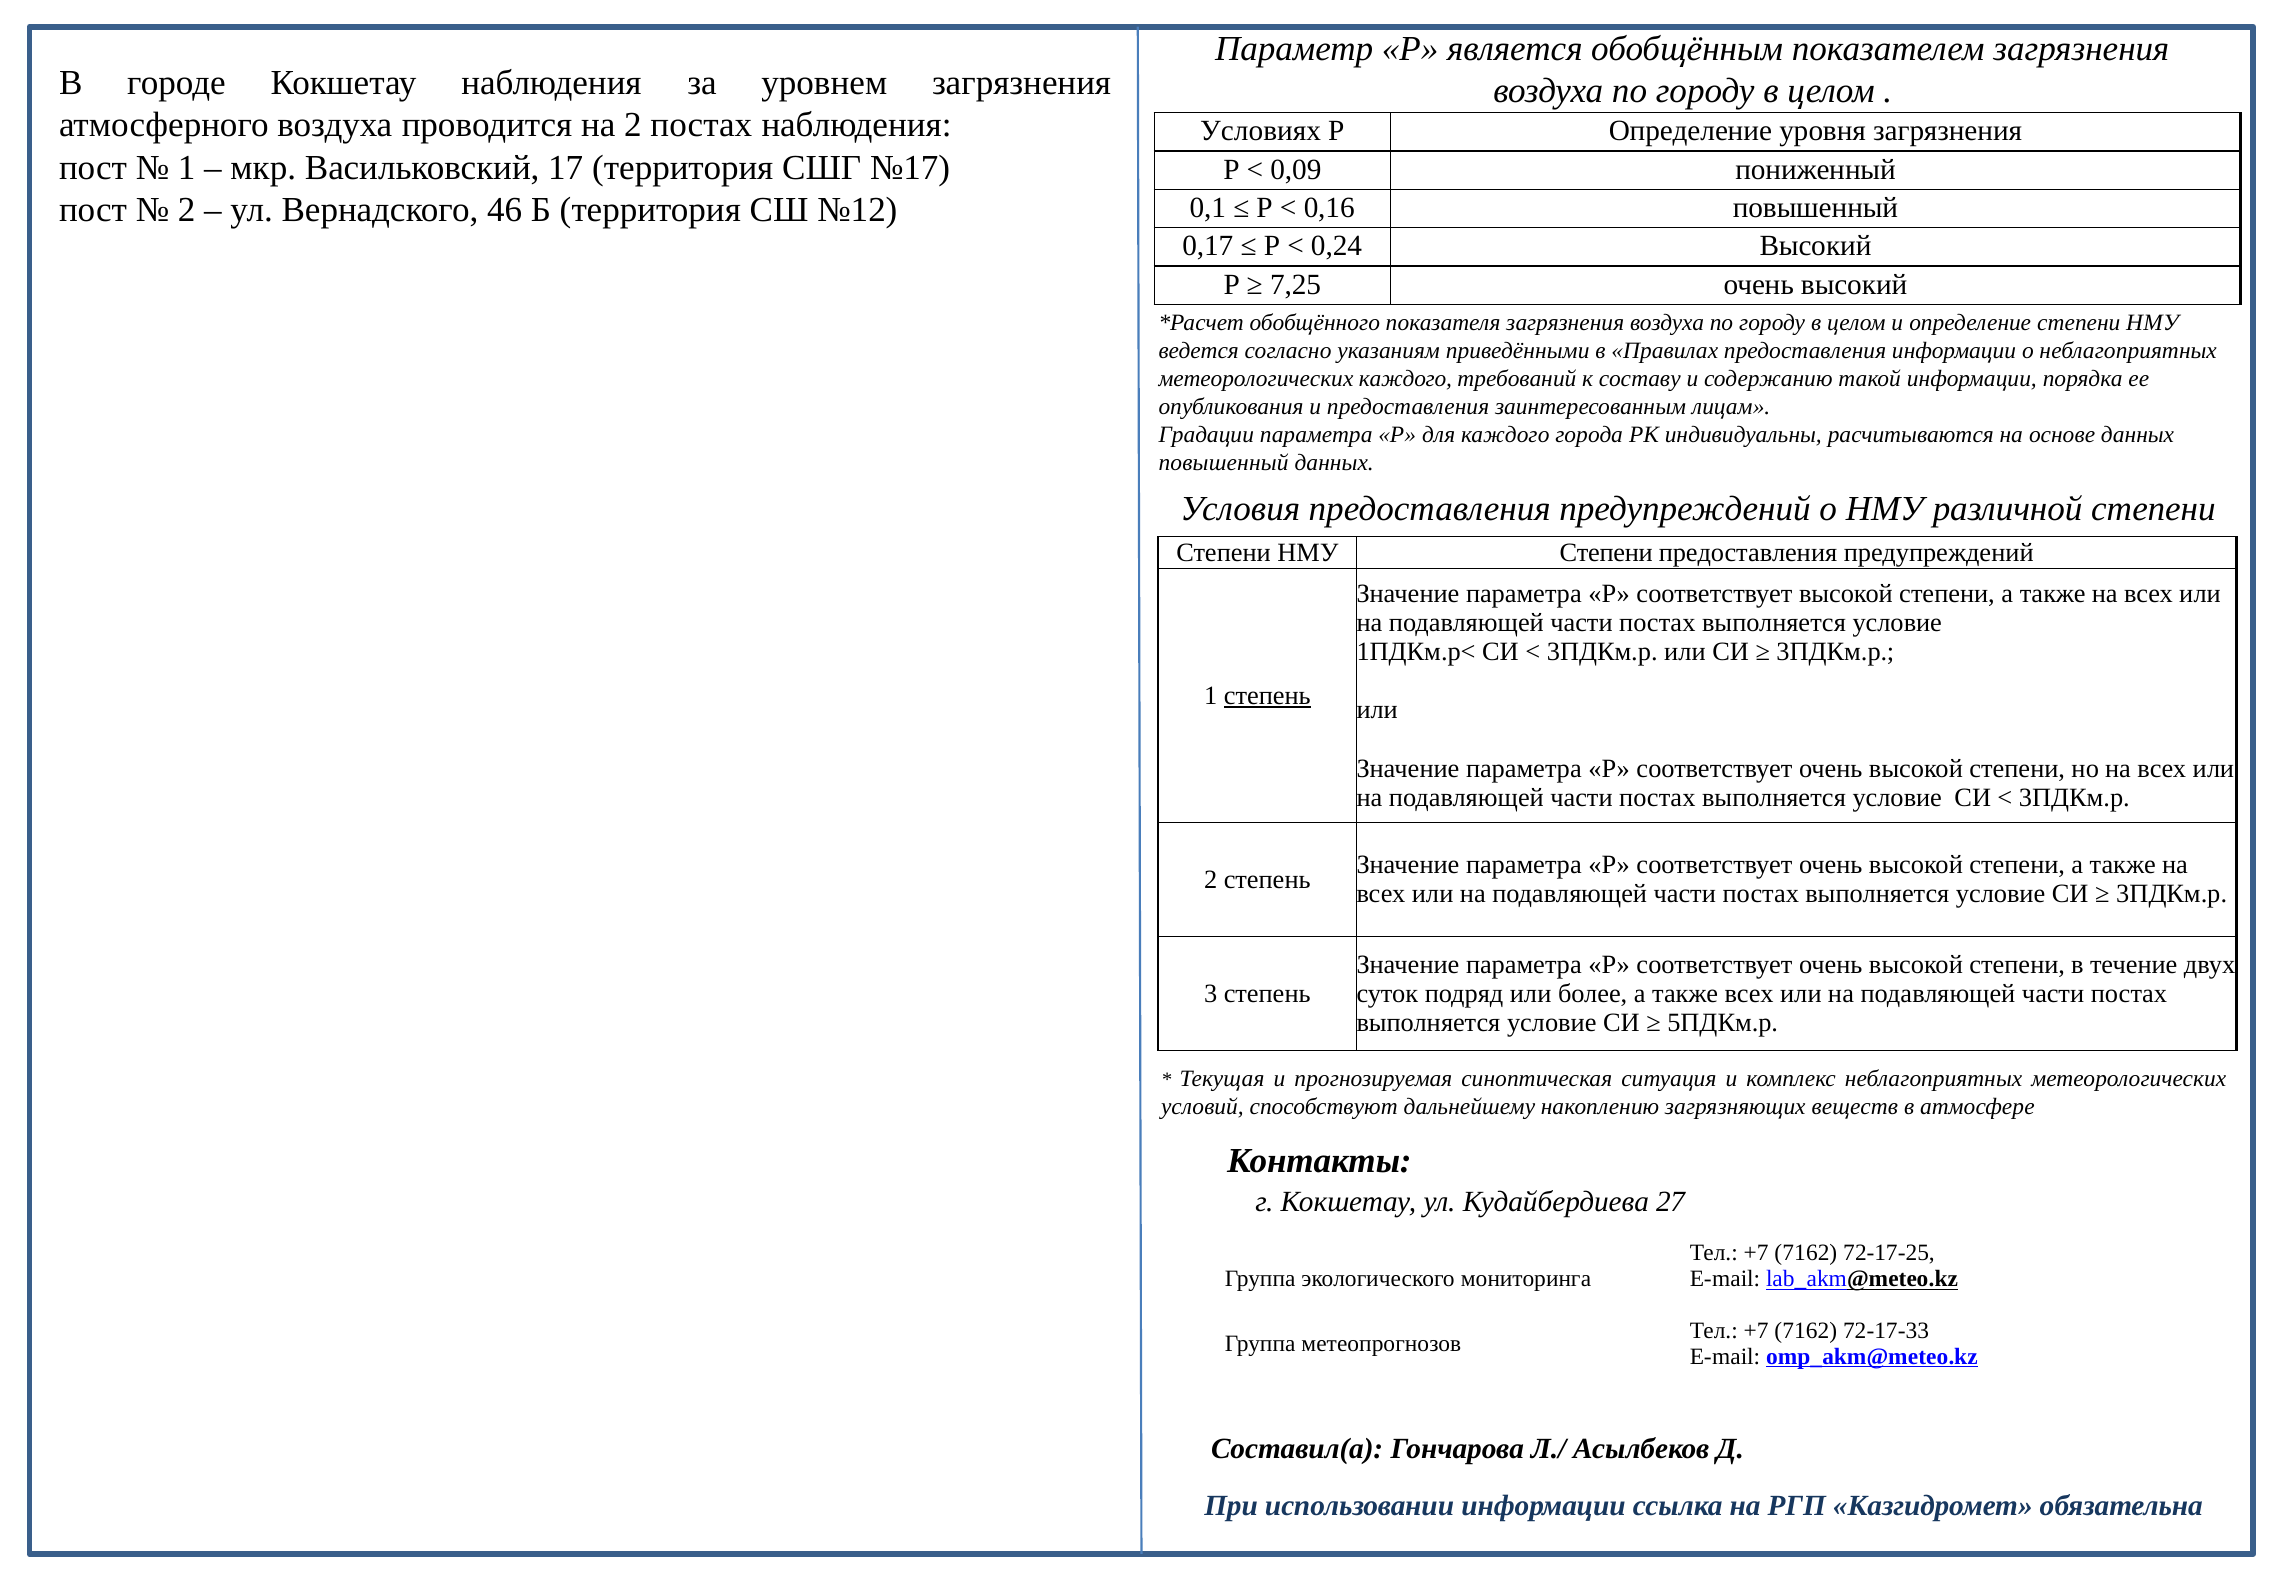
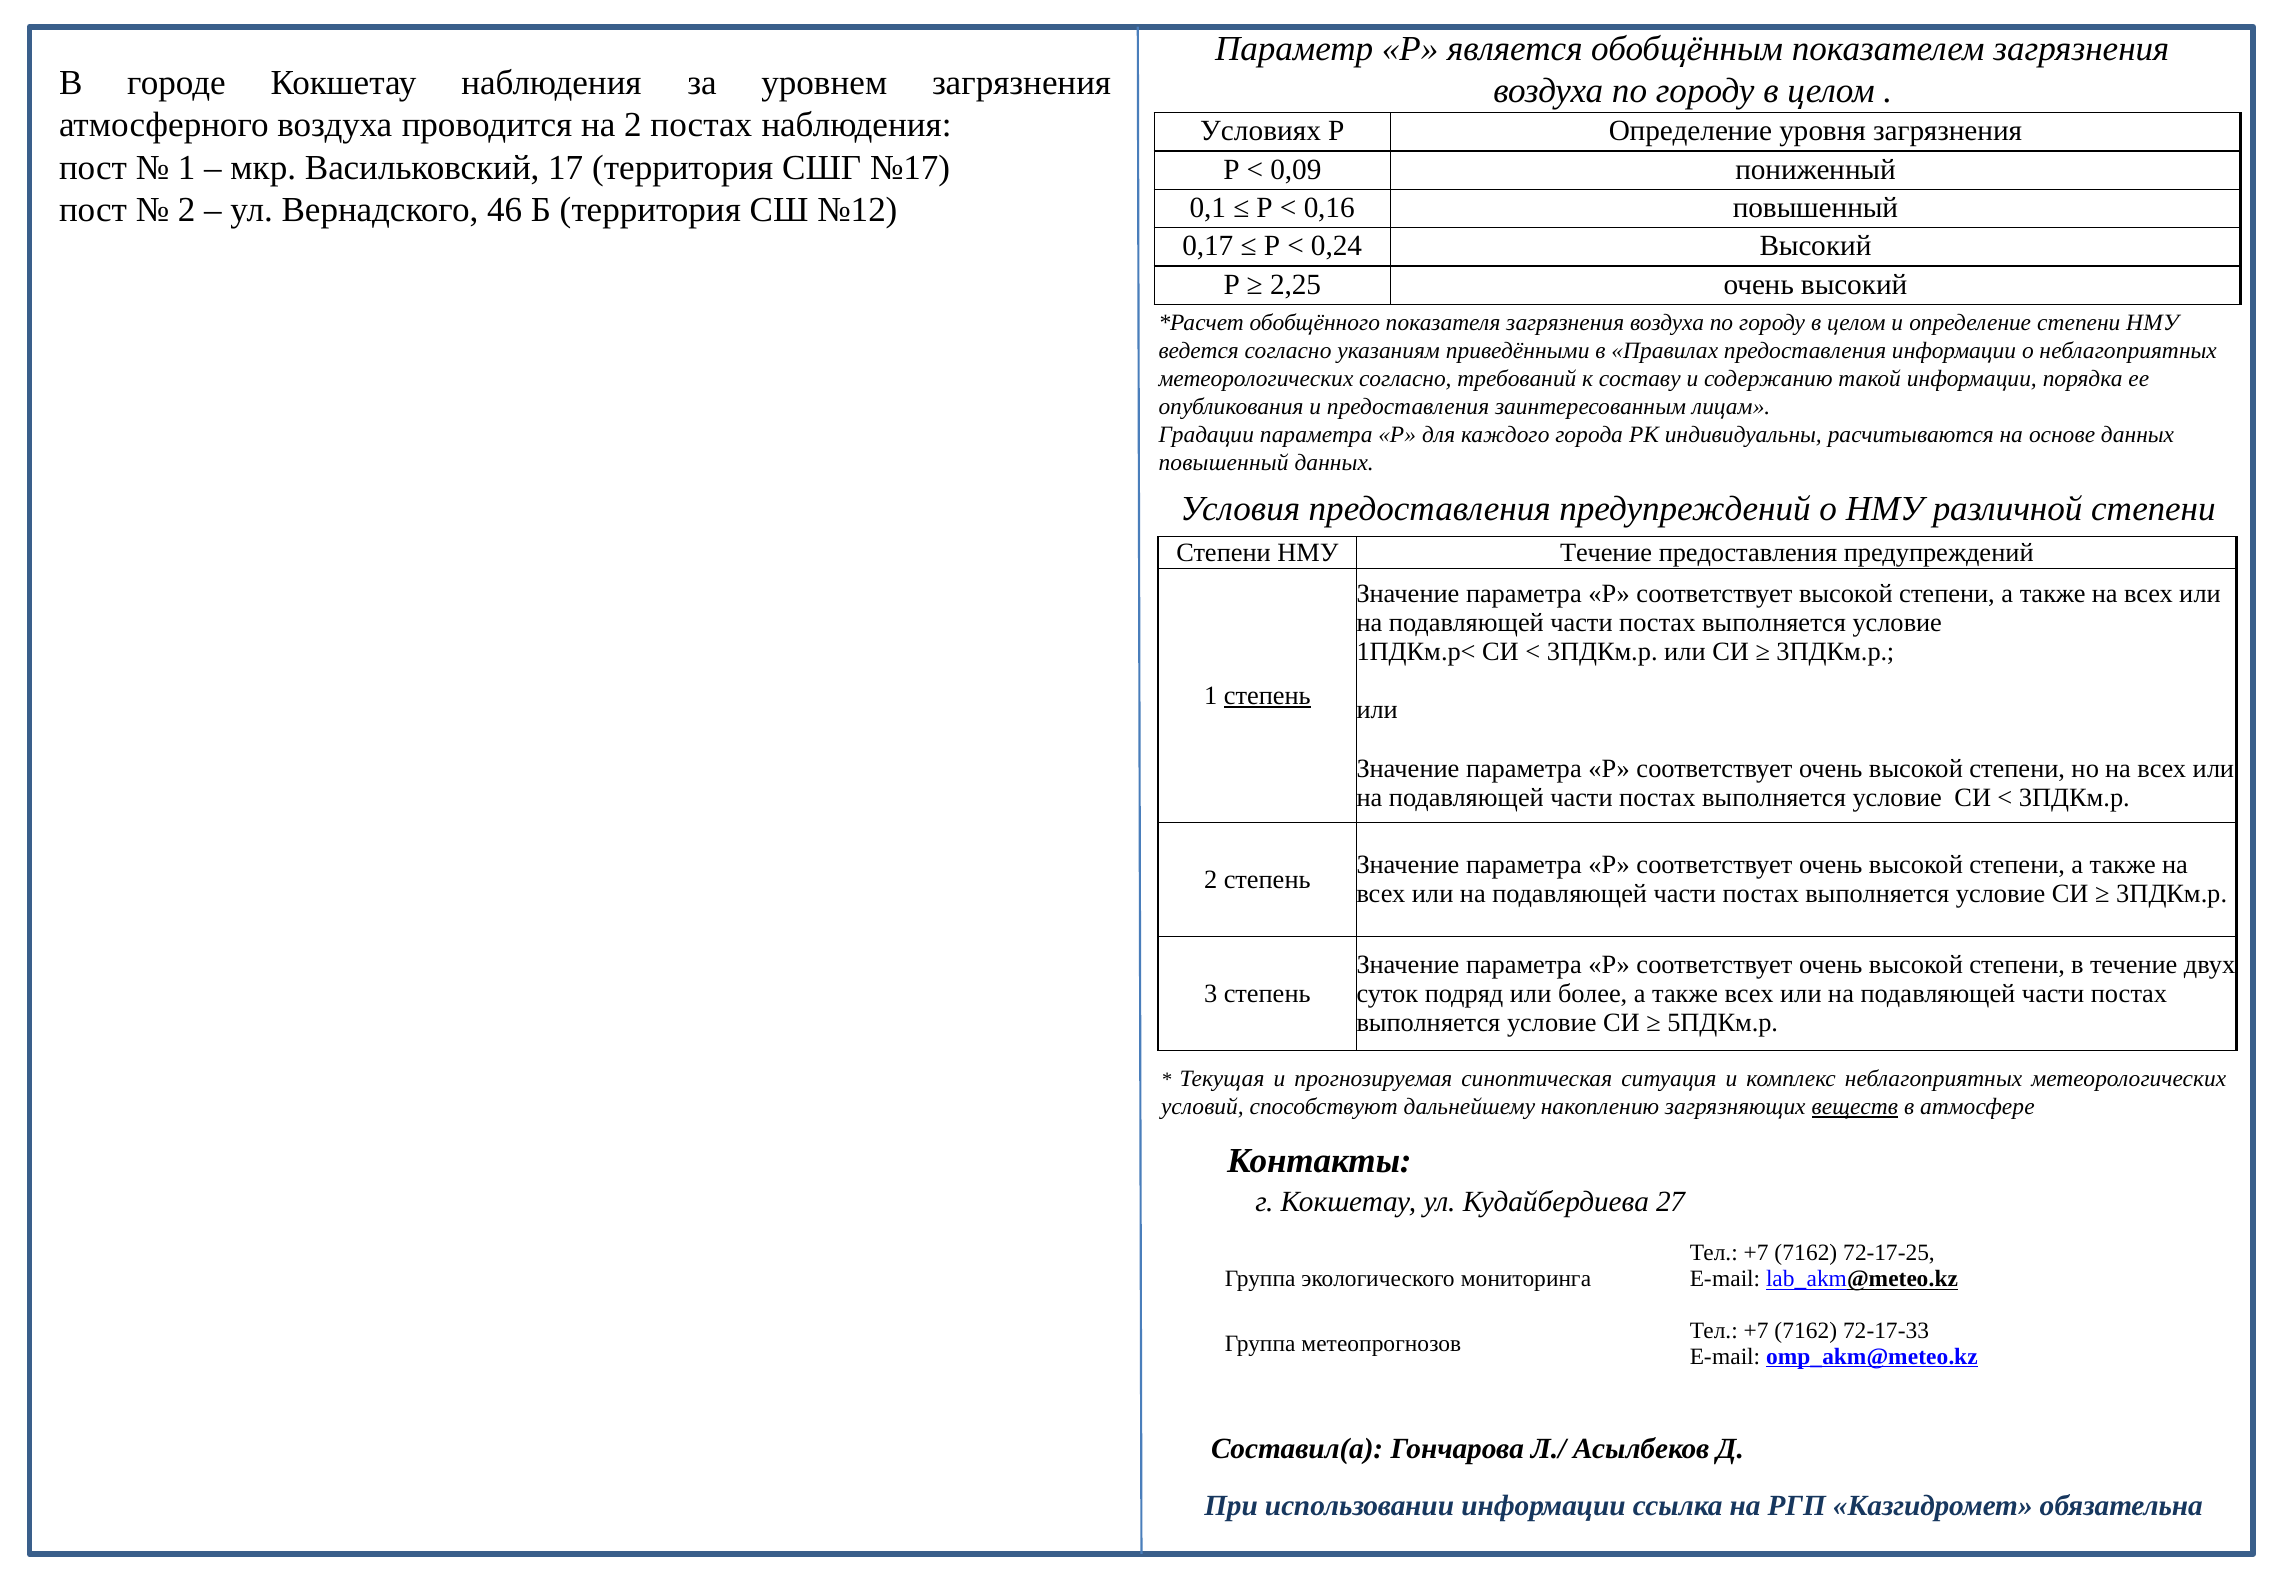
7,25: 7,25 -> 2,25 (1296, 285)
метеорологических каждого: каждого -> согласно (1405, 379)
НМУ Степени: Степени -> Течение (1606, 553)
веществ underline: none -> present (1855, 1106)
